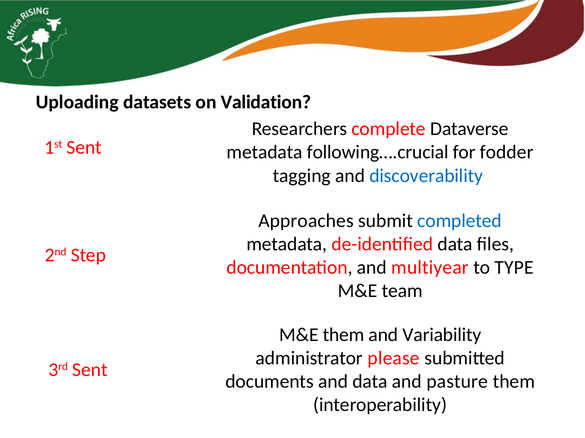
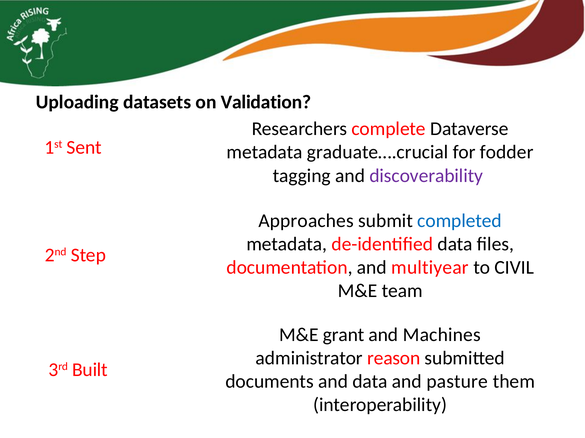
following….crucial: following….crucial -> graduate….crucial (378, 152)
discoverability colour: blue -> purple (426, 176)
TYPE: TYPE -> CIVIL (514, 268)
M&E them: them -> grant (344, 335)
Variability: Variability -> Machines (442, 335)
please: please -> reason (394, 359)
3rd Sent: Sent -> Built (90, 370)
